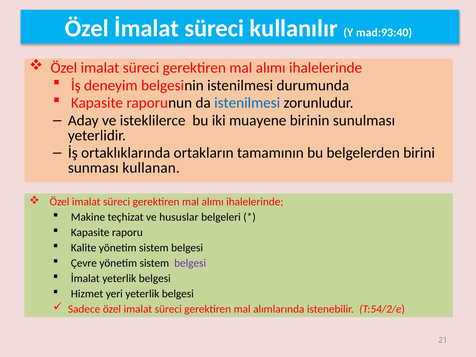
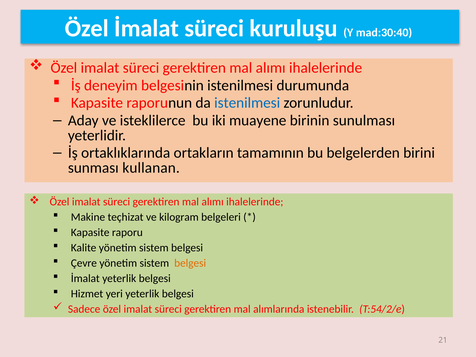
kullanılır: kullanılır -> kuruluşu (294, 29)
mad:93:40: mad:93:40 -> mad:30:40 (384, 33)
hususlar: hususlar -> kilogram (179, 217)
belgesi colour: purple -> orange (190, 263)
